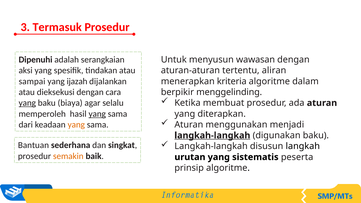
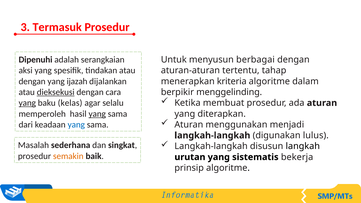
wawasan: wawasan -> berbagai (255, 60)
aliran: aliran -> tahap (274, 71)
sampai: sampai -> dengan (32, 81)
dieksekusi underline: none -> present (56, 92)
biaya: biaya -> kelas (70, 103)
yang colour: orange -> blue (76, 125)
langkah-langkah underline: present -> none (212, 135)
digunakan baku: baku -> lulus (316, 135)
Bantuan: Bantuan -> Masalah (33, 145)
peserta: peserta -> bekerja (297, 157)
